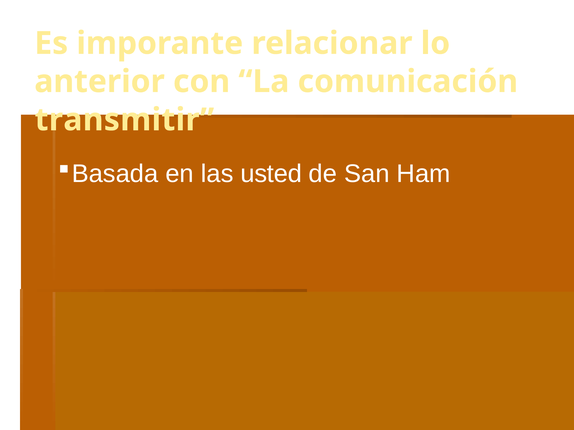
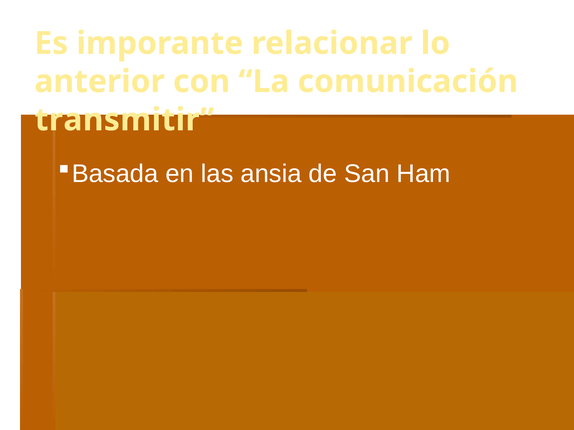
usted: usted -> ansia (271, 174)
